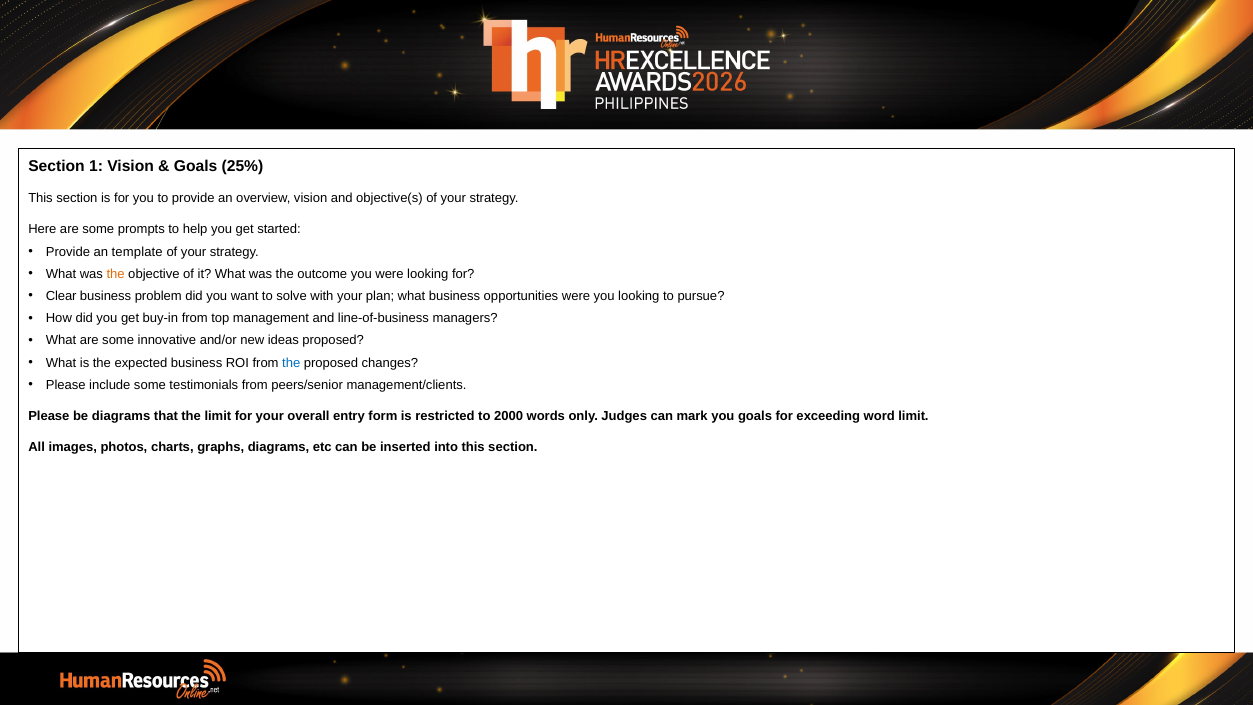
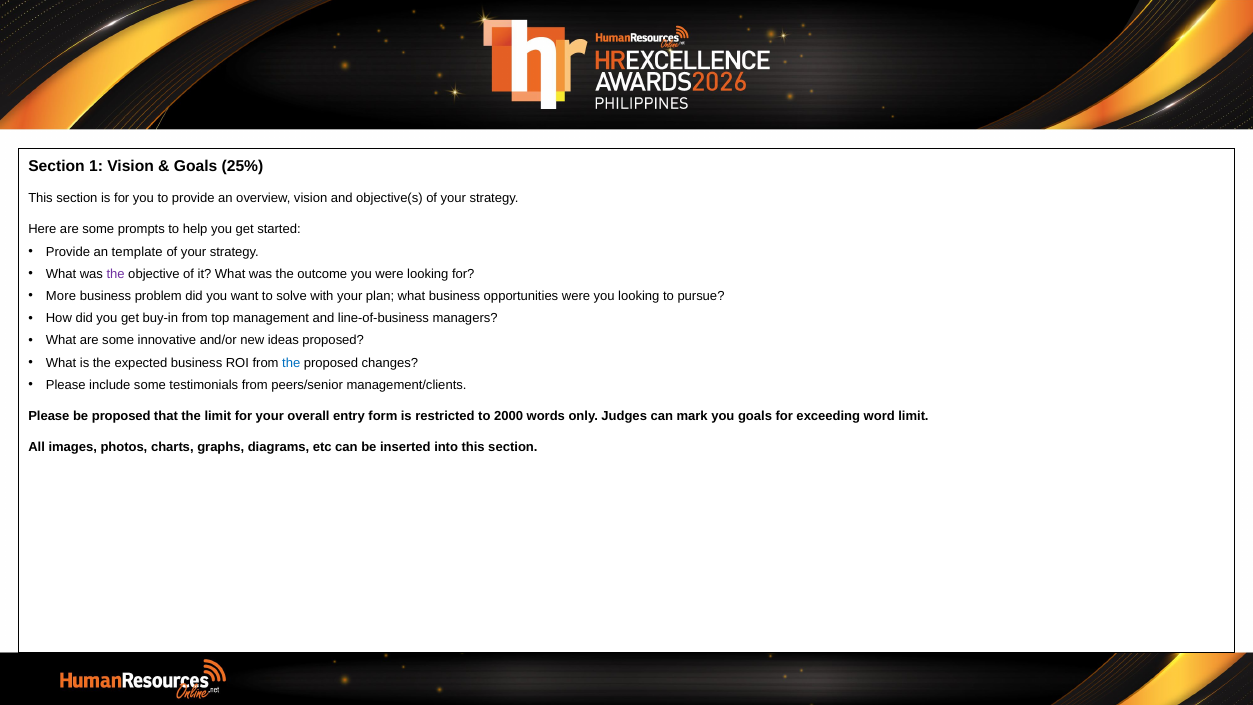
the colour: orange -> purple (116, 274)
Clear: Clear -> More (61, 296)
be diagrams: diagrams -> proposed (121, 416)
